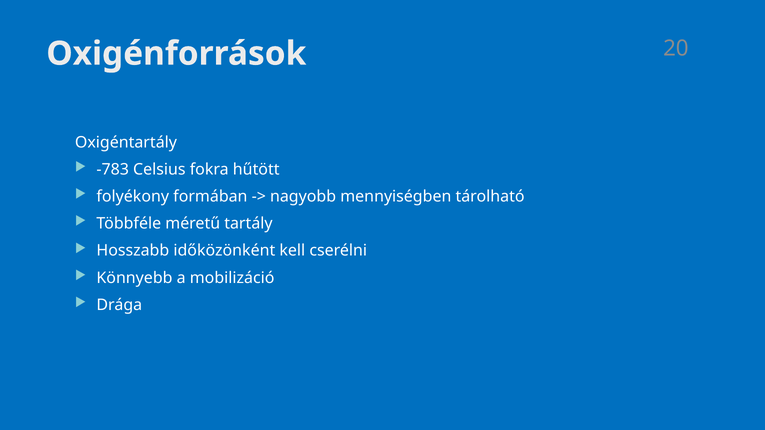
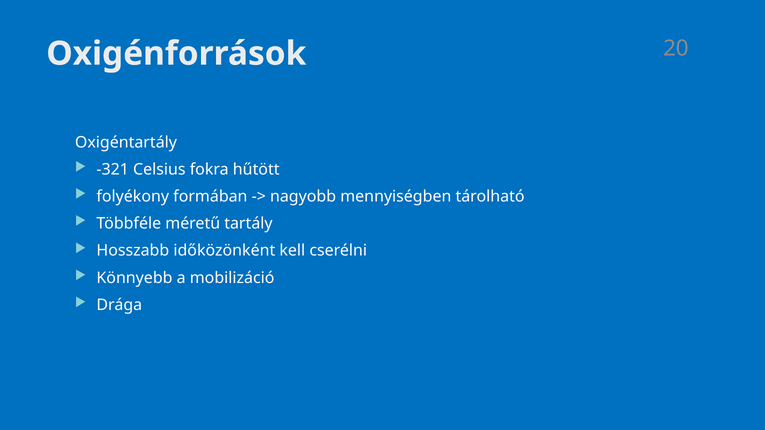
-783: -783 -> -321 (113, 170)
